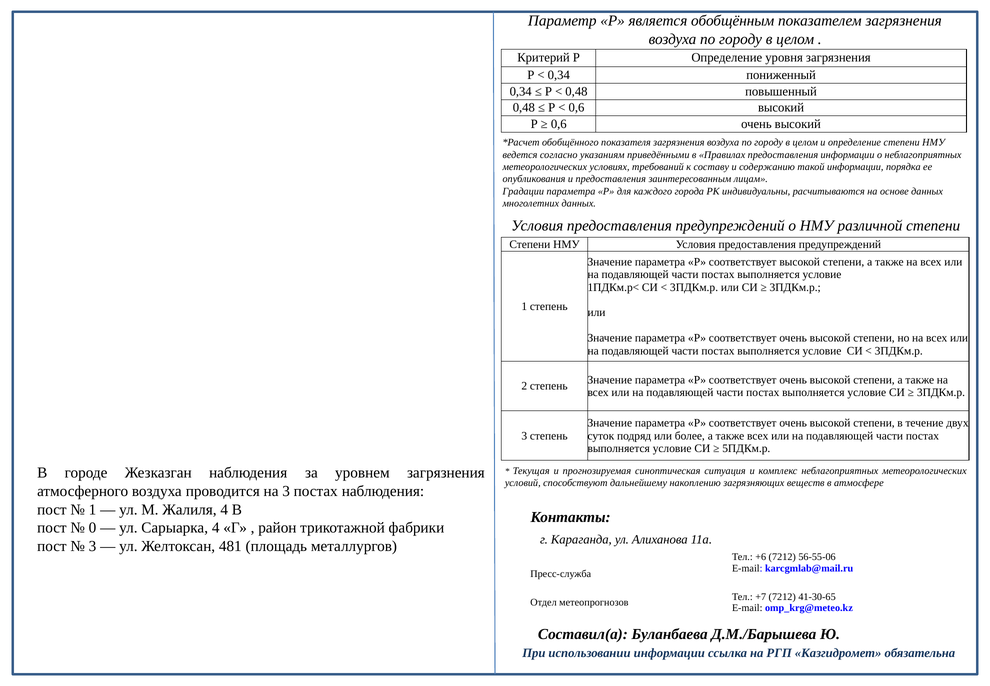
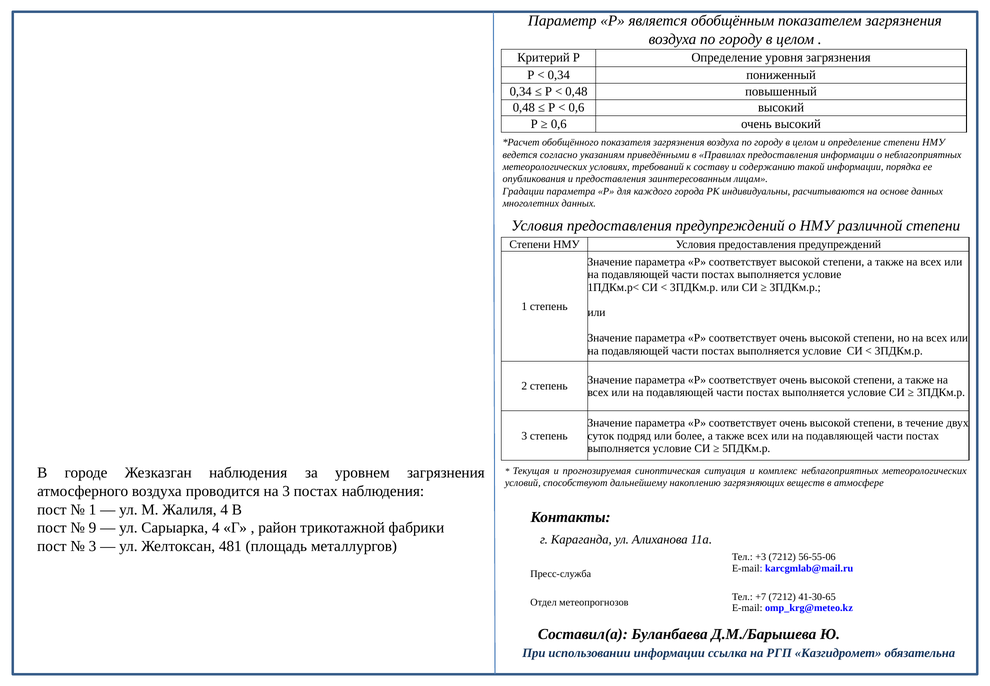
0: 0 -> 9 (93, 527)
+6: +6 -> +3 (761, 557)
